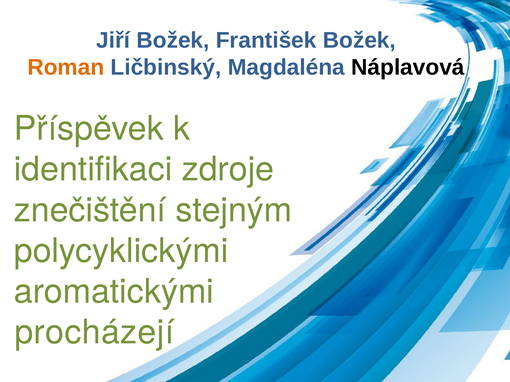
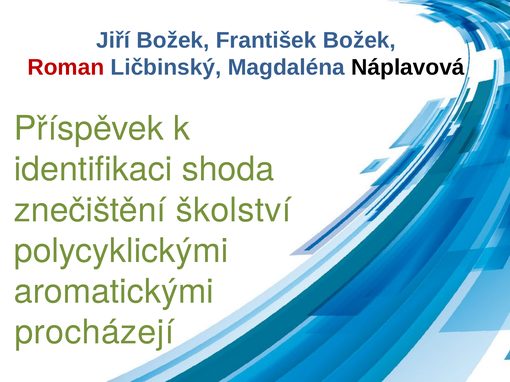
Roman colour: orange -> red (66, 68)
zdroje: zdroje -> shoda (228, 170)
stejným: stejným -> školství (234, 210)
